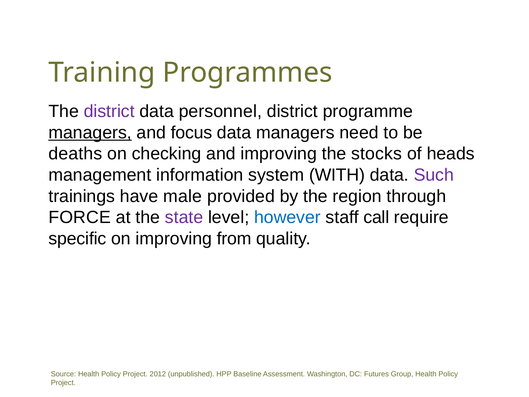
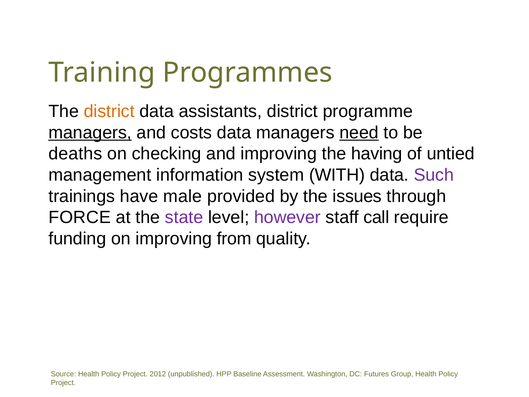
district colour: purple -> orange (109, 111)
personnel: personnel -> assistants (220, 111)
focus: focus -> costs (191, 133)
need underline: none -> present (359, 133)
stocks: stocks -> having (377, 154)
heads: heads -> untied (451, 154)
region: region -> issues (357, 196)
however colour: blue -> purple (287, 217)
specific: specific -> funding (77, 238)
